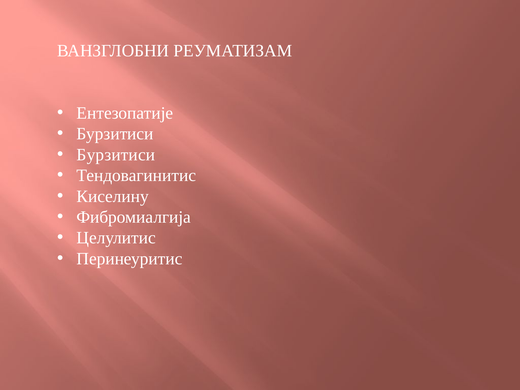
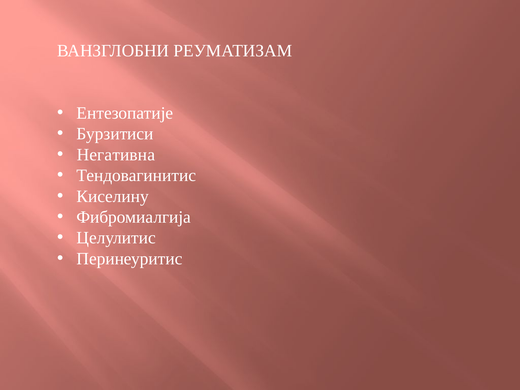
Бурзитиси: Бурзитиси -> Негативна (116, 155)
